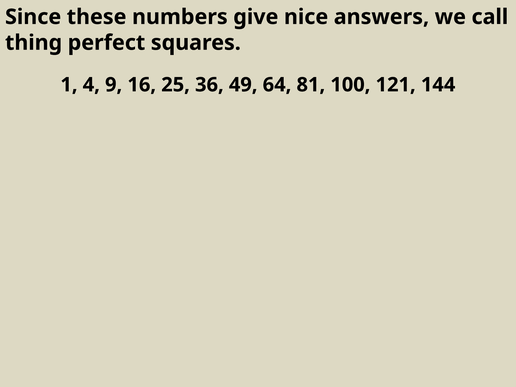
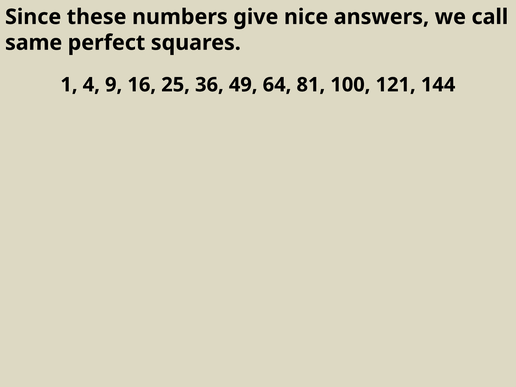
thing: thing -> same (34, 43)
